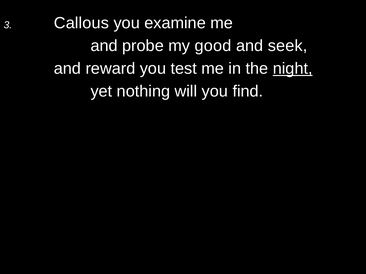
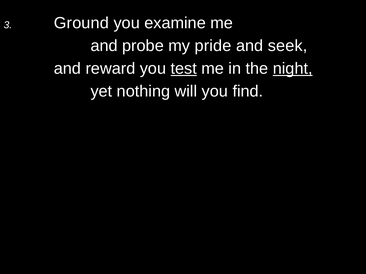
Callous: Callous -> Ground (81, 23)
good: good -> pride (213, 46)
test underline: none -> present (184, 69)
